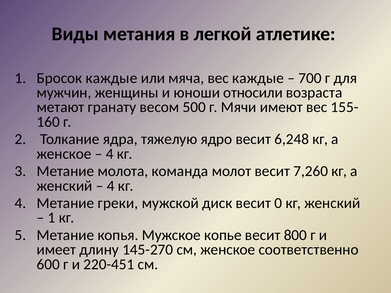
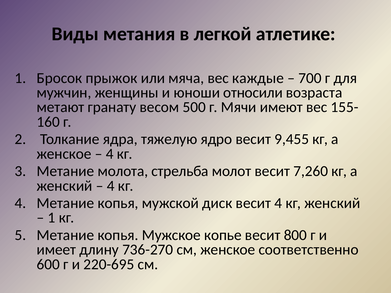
Бросок каждые: каждые -> прыжок (112, 78)
6,248: 6,248 -> 9,455 (292, 139)
команда: команда -> стрельба (180, 171)
4 Метание греки: греки -> копья (118, 203)
весит 0: 0 -> 4 (278, 203)
145-270: 145-270 -> 736-270 (148, 250)
220-451: 220-451 -> 220-695 (109, 264)
